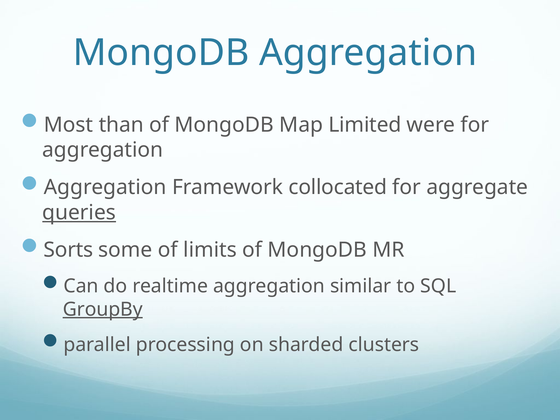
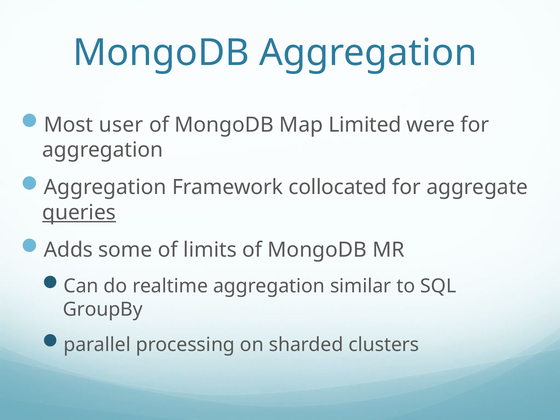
than: than -> user (121, 125)
Sorts: Sorts -> Adds (68, 250)
GroupBy underline: present -> none (103, 309)
